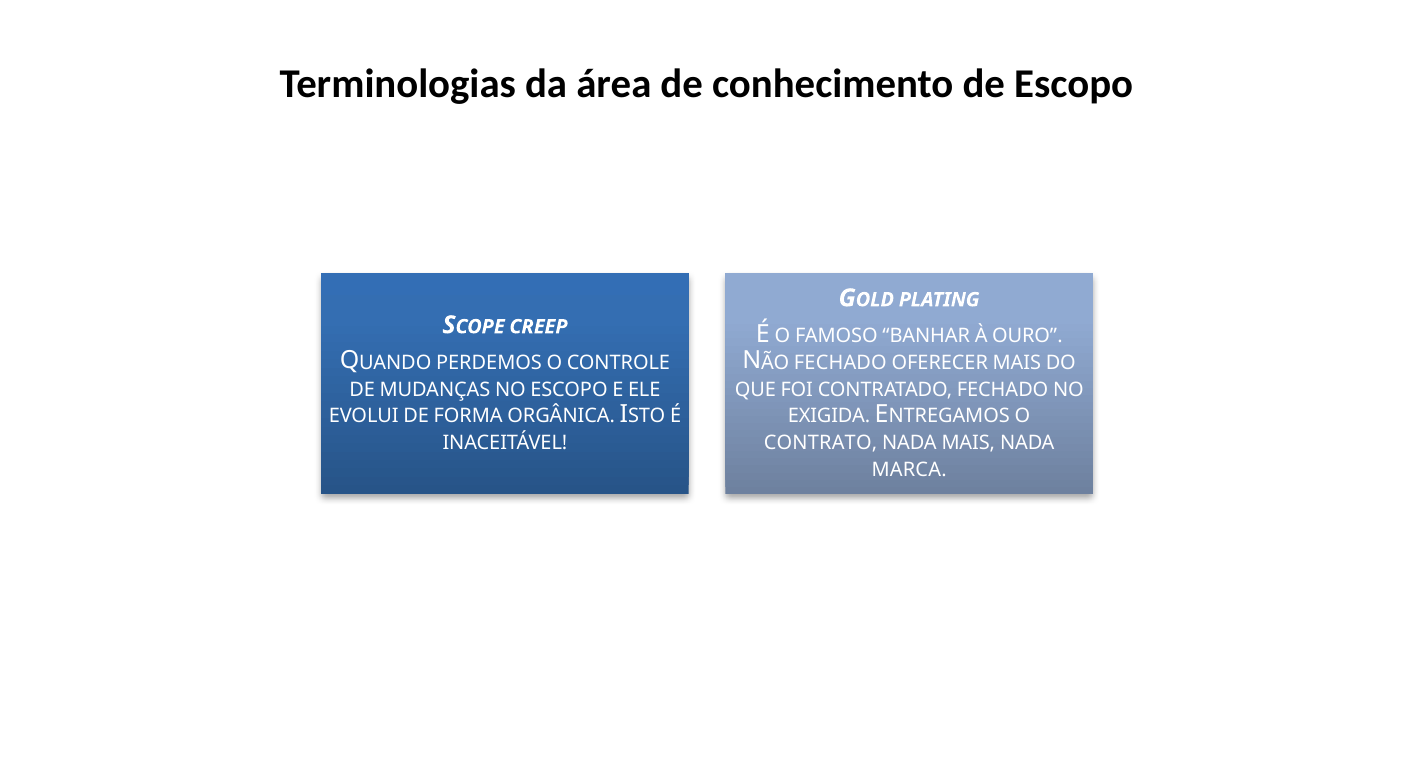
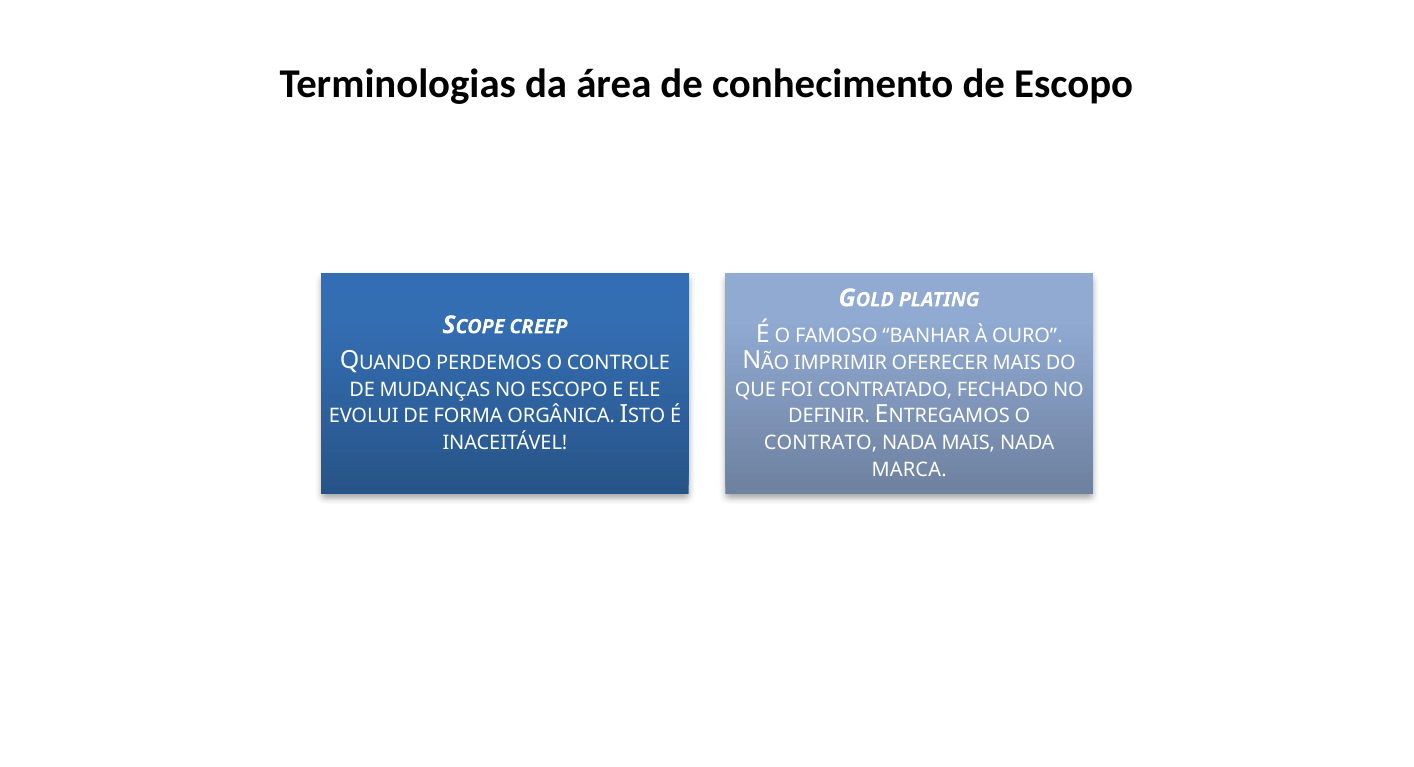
NÃO FECHADO: FECHADO -> IMPRIMIR (840, 362)
EXIGIDA: EXIGIDA -> DEFINIR (829, 416)
